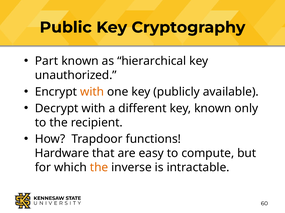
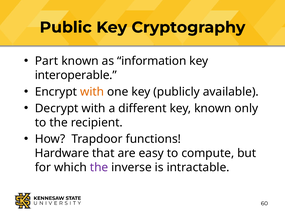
hierarchical: hierarchical -> information (152, 61)
unauthorized: unauthorized -> interoperable (76, 75)
the colour: orange -> purple (99, 168)
